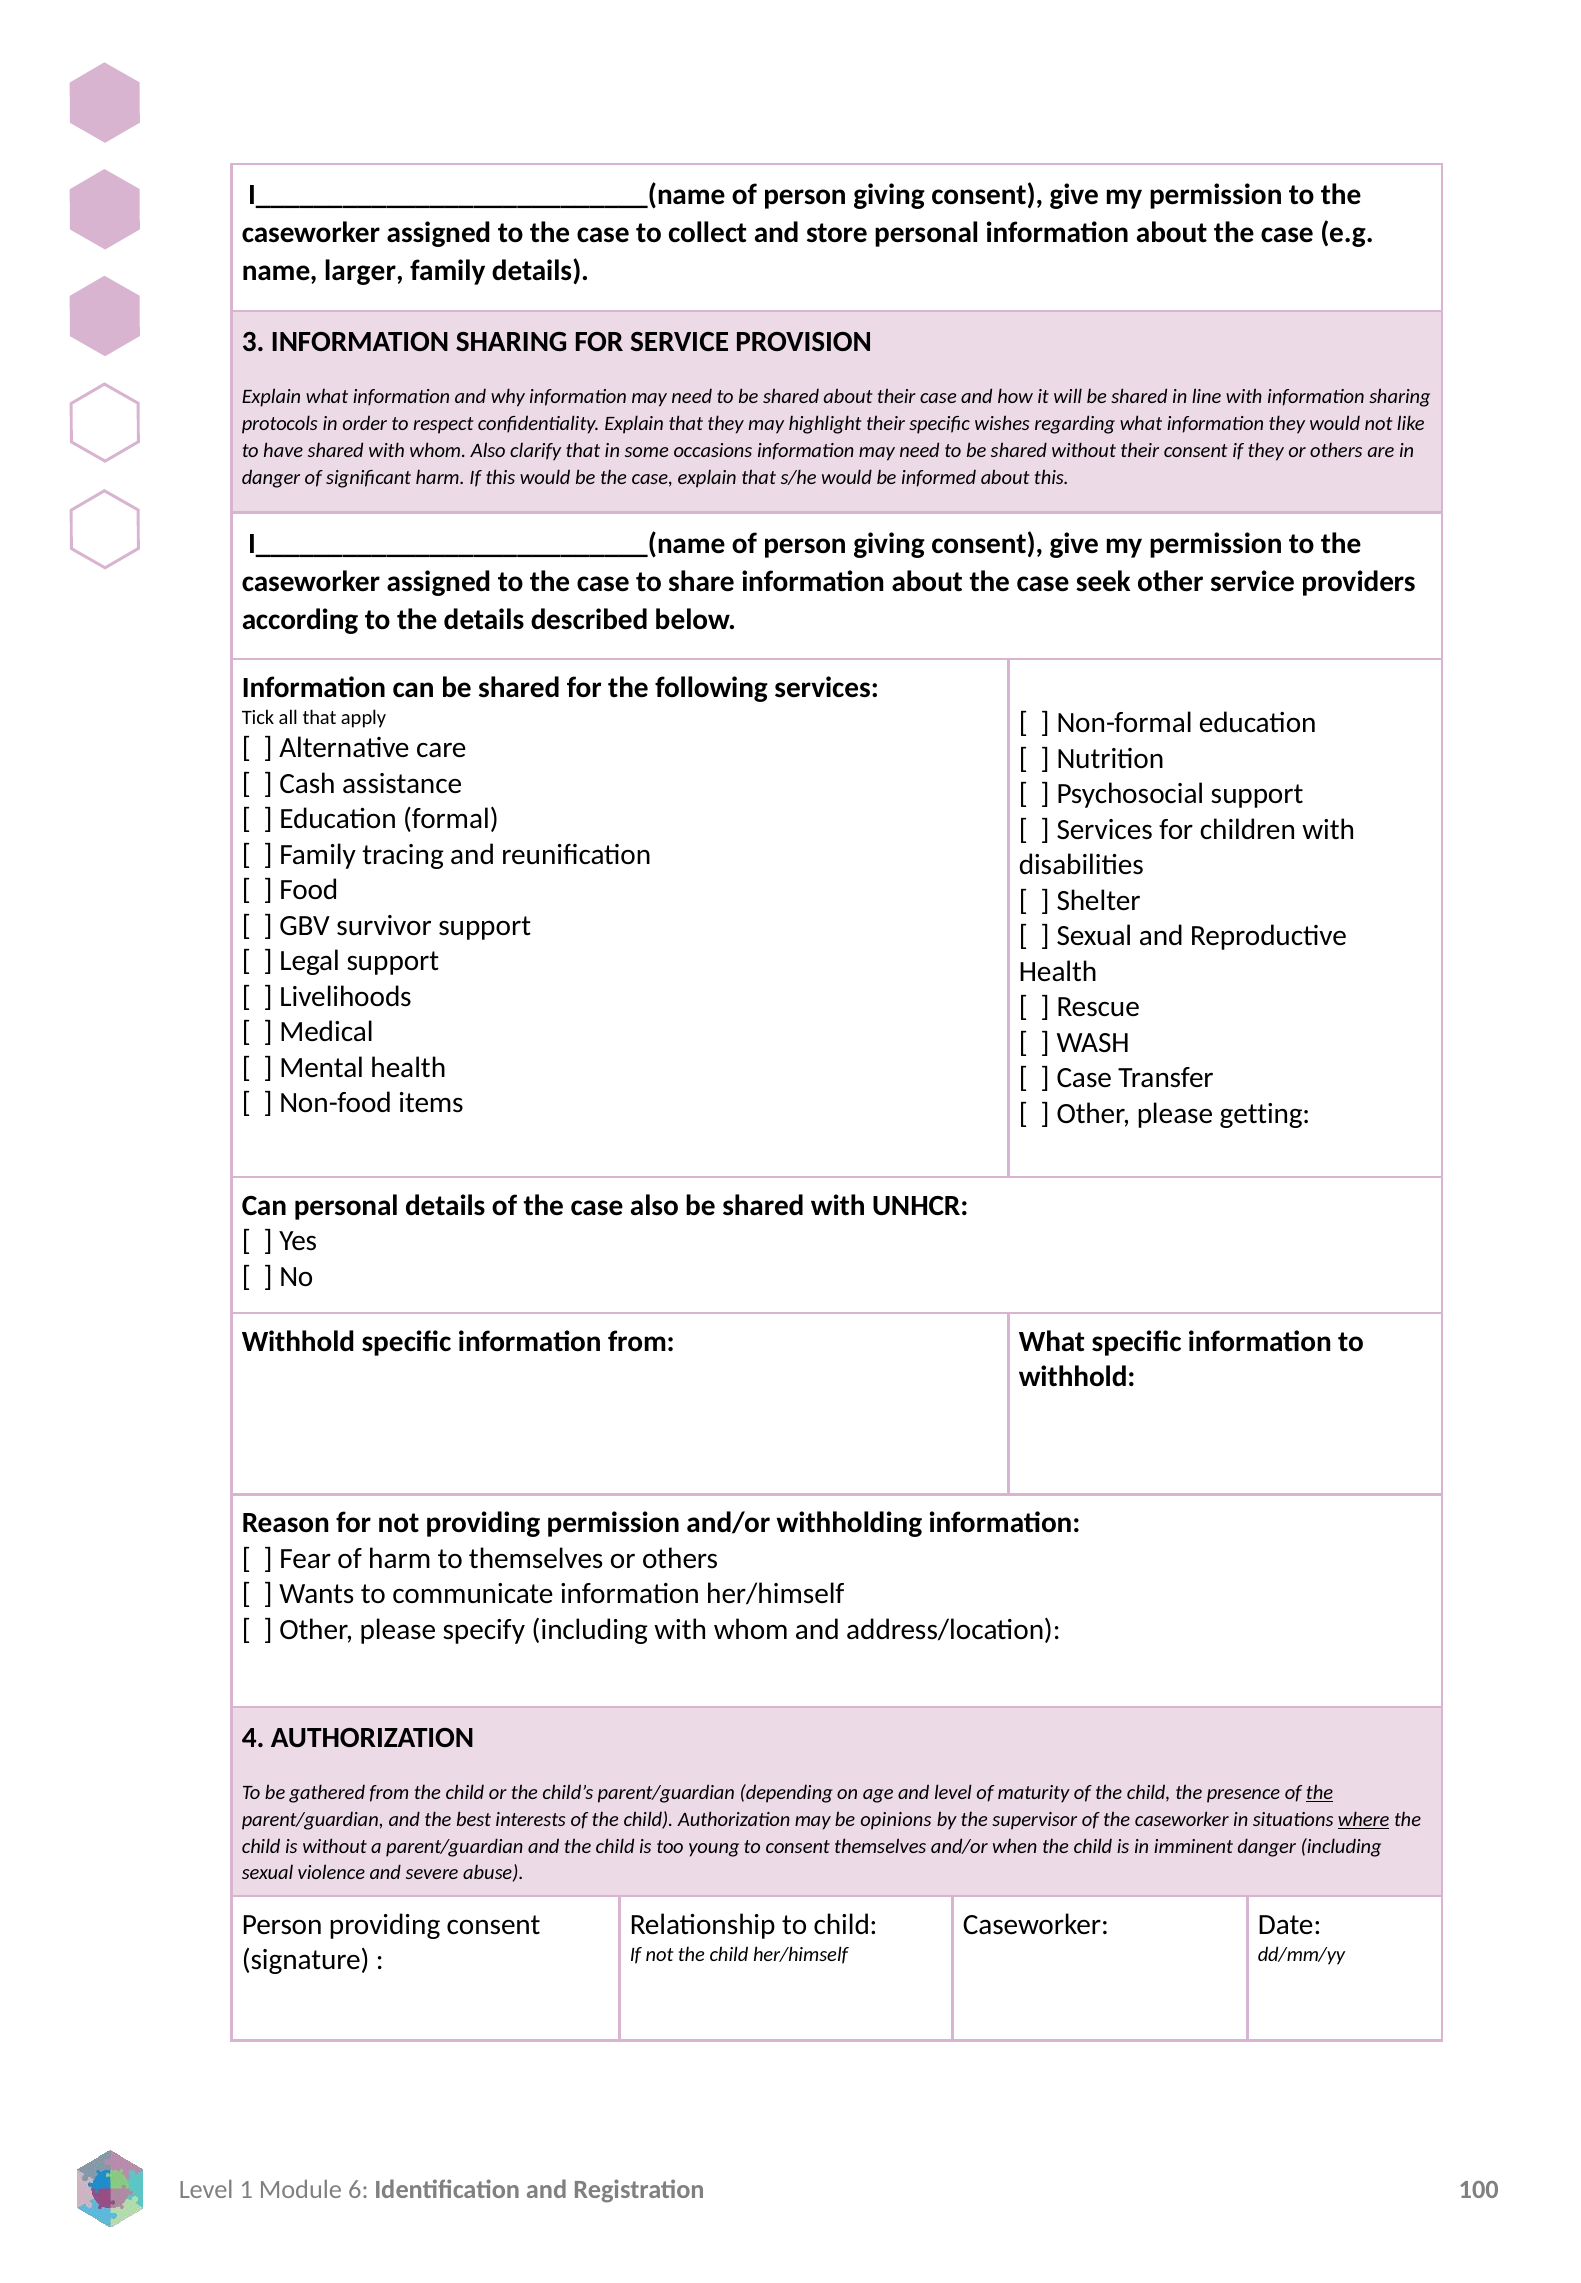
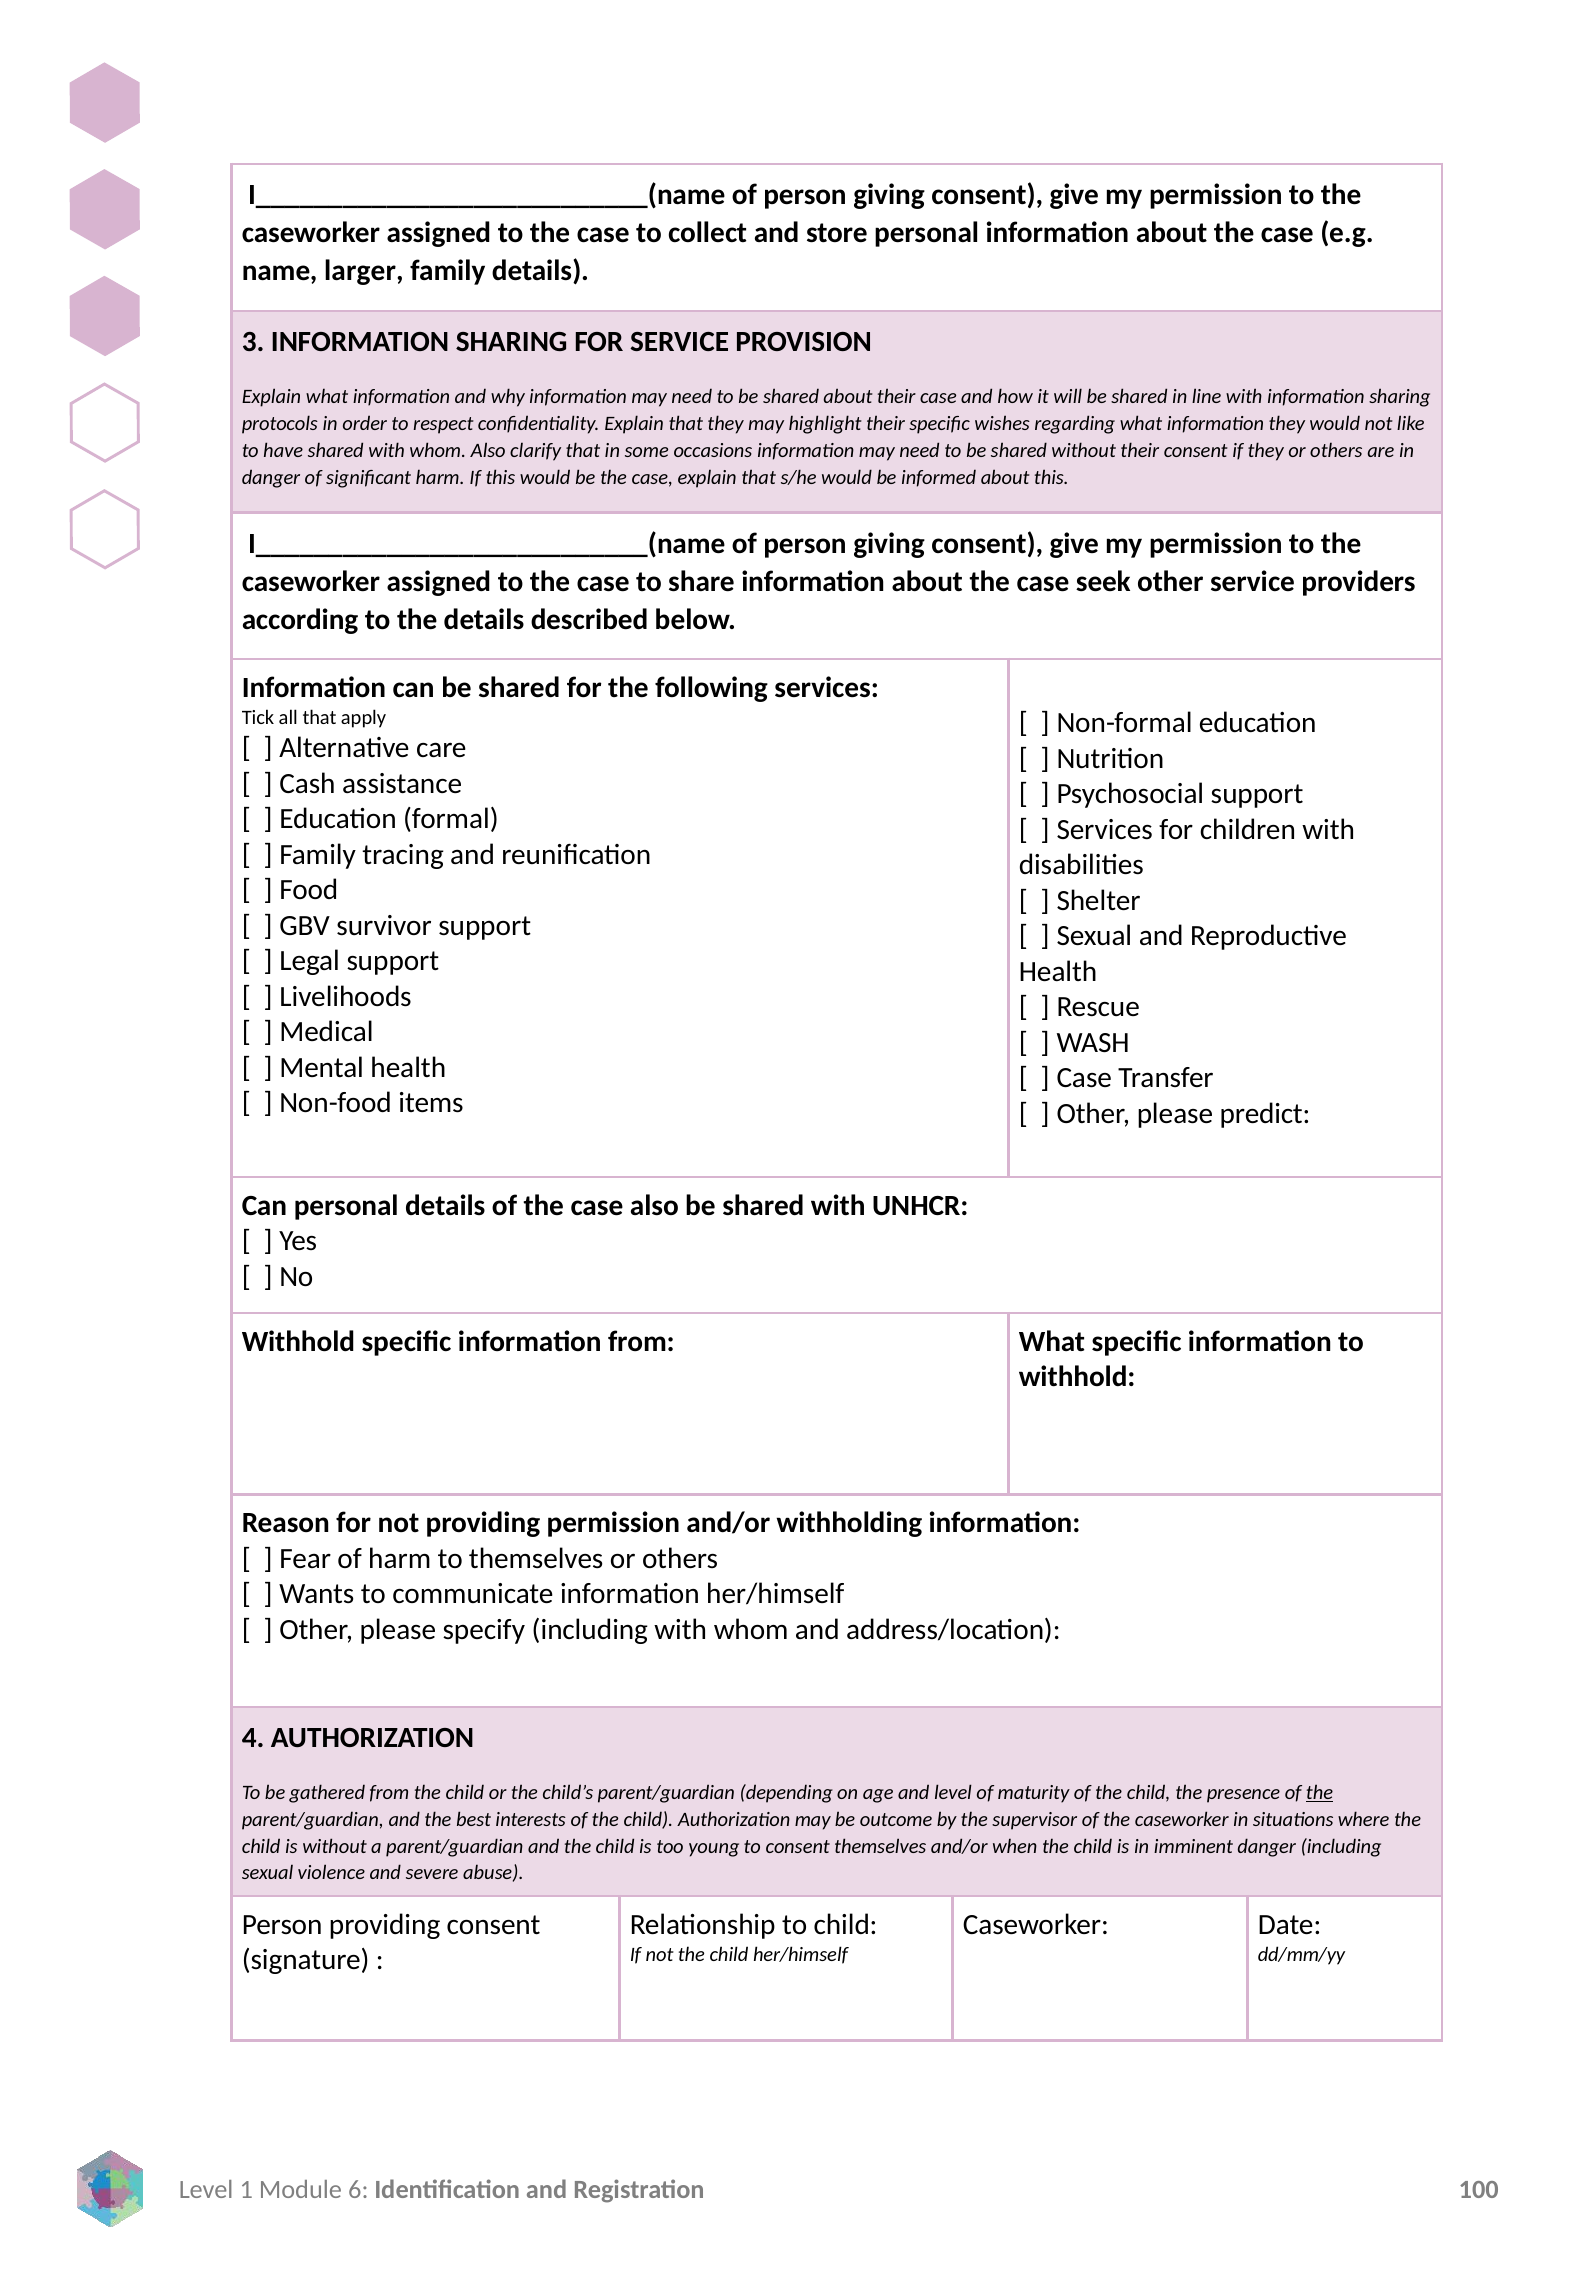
getting: getting -> predict (1265, 1114)
opinions: opinions -> outcome (896, 1820)
where underline: present -> none (1364, 1820)
